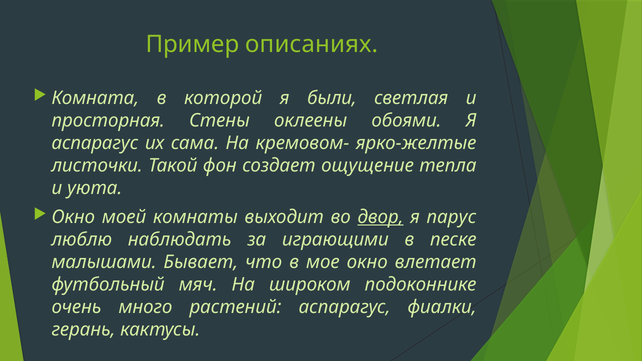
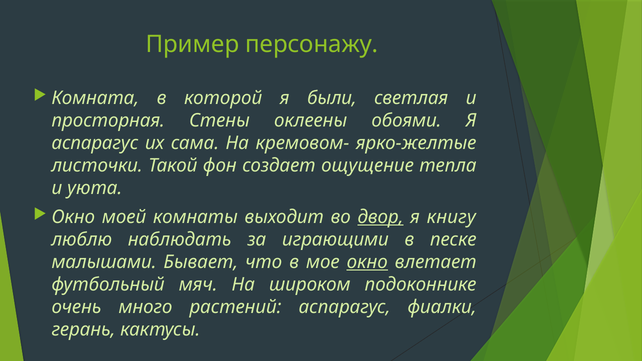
описаниях: описаниях -> персонажу (312, 44)
парус: парус -> книгу (451, 217)
окно underline: none -> present (367, 262)
